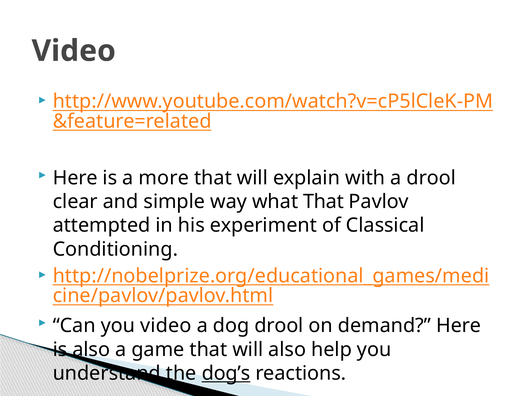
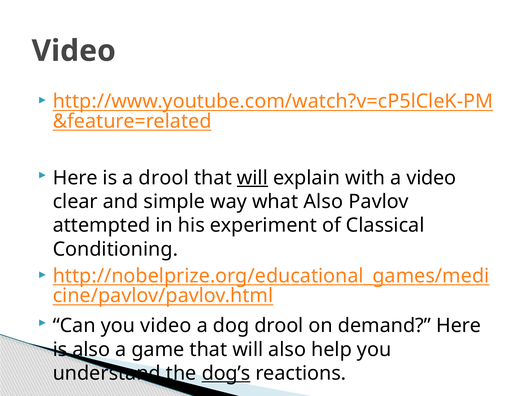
a more: more -> drool (164, 178)
will underline: none -> present (252, 178)
a drool: drool -> video (431, 178)
what That: That -> Also (323, 202)
